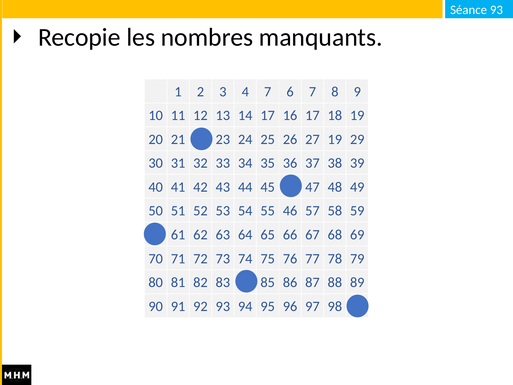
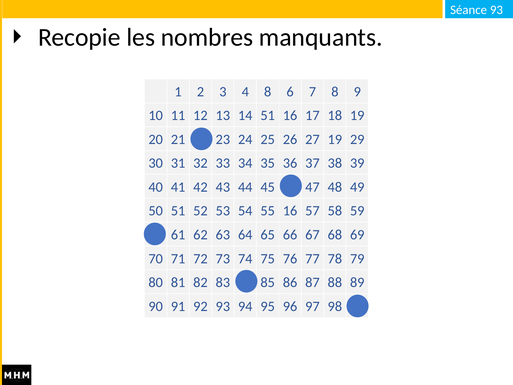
4 7: 7 -> 8 (268, 92)
14 17: 17 -> 51 (268, 115)
55 46: 46 -> 16 (290, 211)
